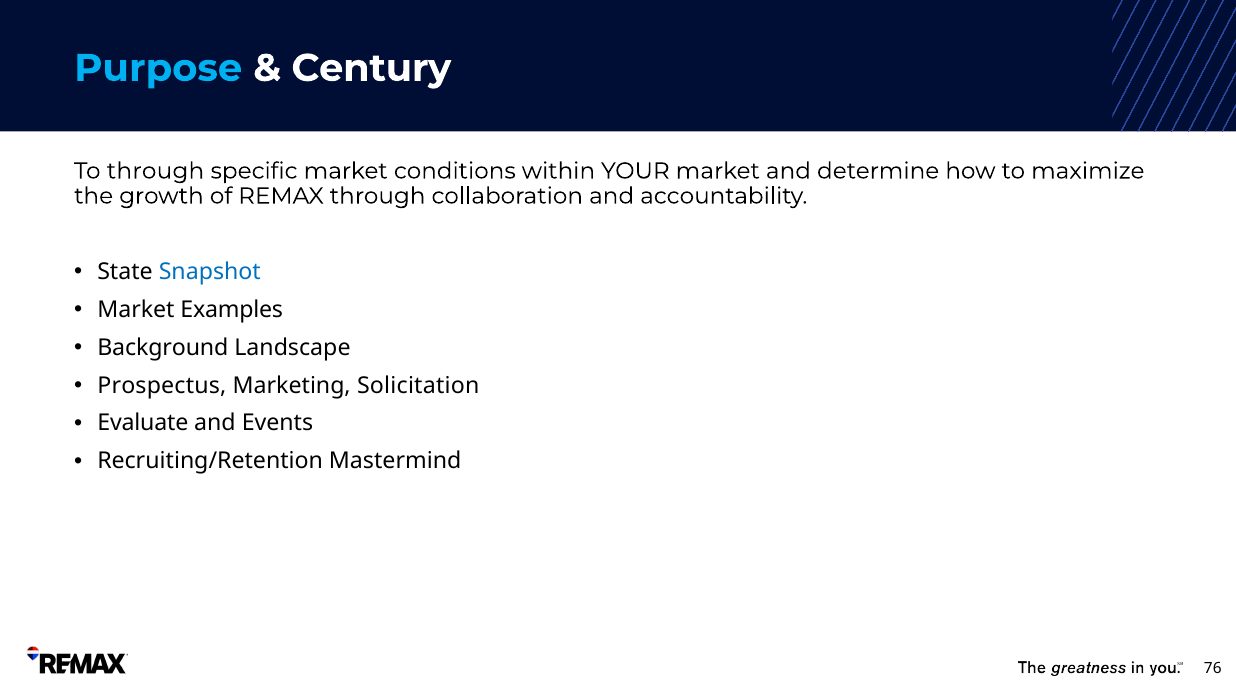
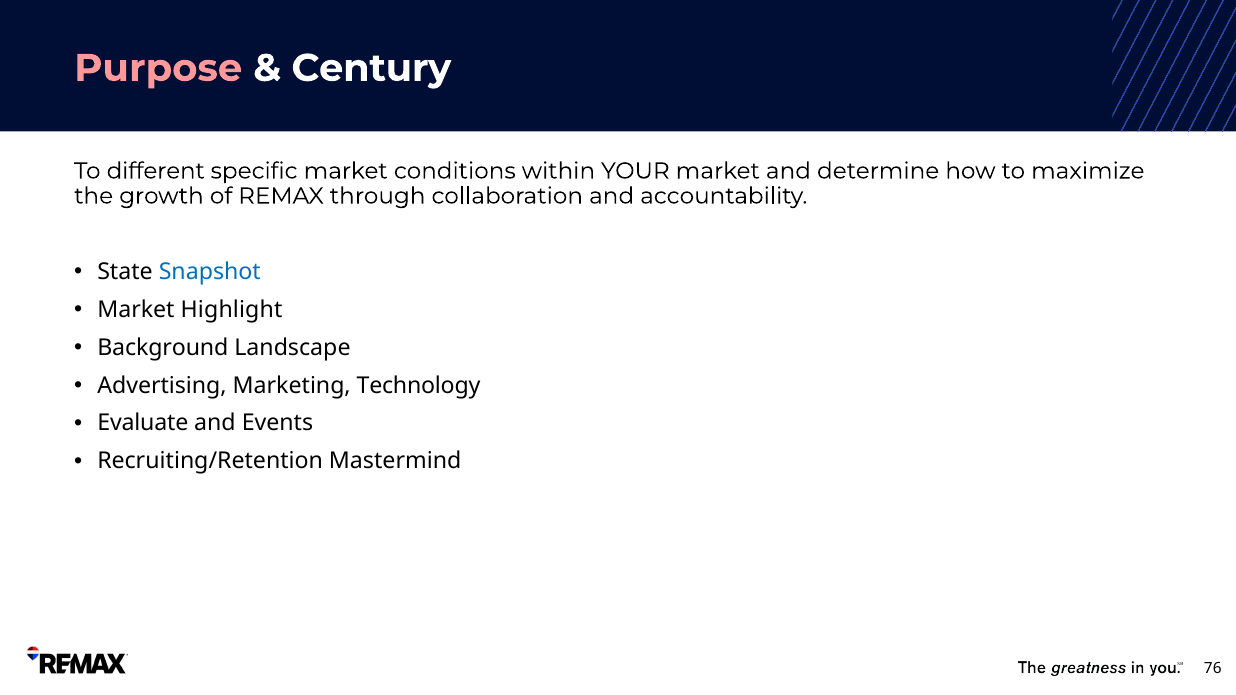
Purpose colour: light blue -> pink (158, 68)
To through: through -> different (156, 171)
Examples: Examples -> Highlight (232, 310)
Prospectus: Prospectus -> Advertising (162, 386)
Solicitation: Solicitation -> Technology (418, 386)
